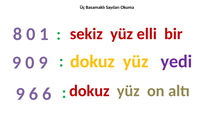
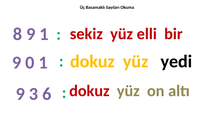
8 0: 0 -> 9 (31, 34)
0 9: 9 -> 1 (43, 63)
yedi colour: purple -> black (176, 61)
9 6: 6 -> 3 (34, 94)
